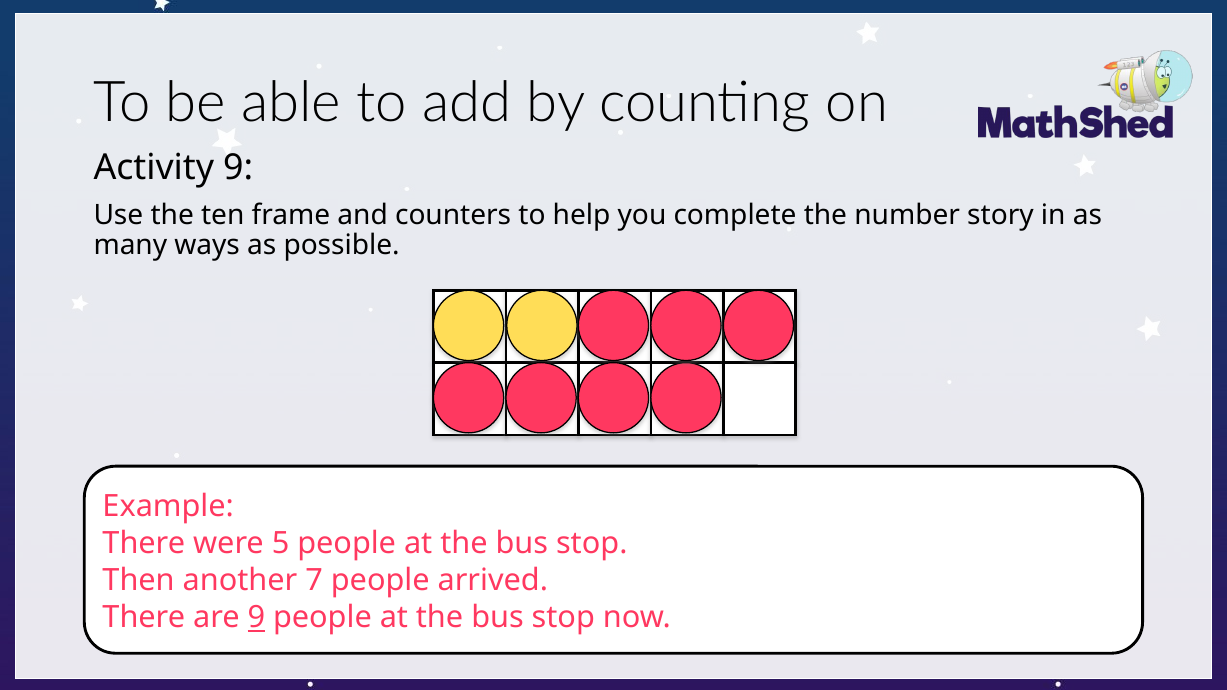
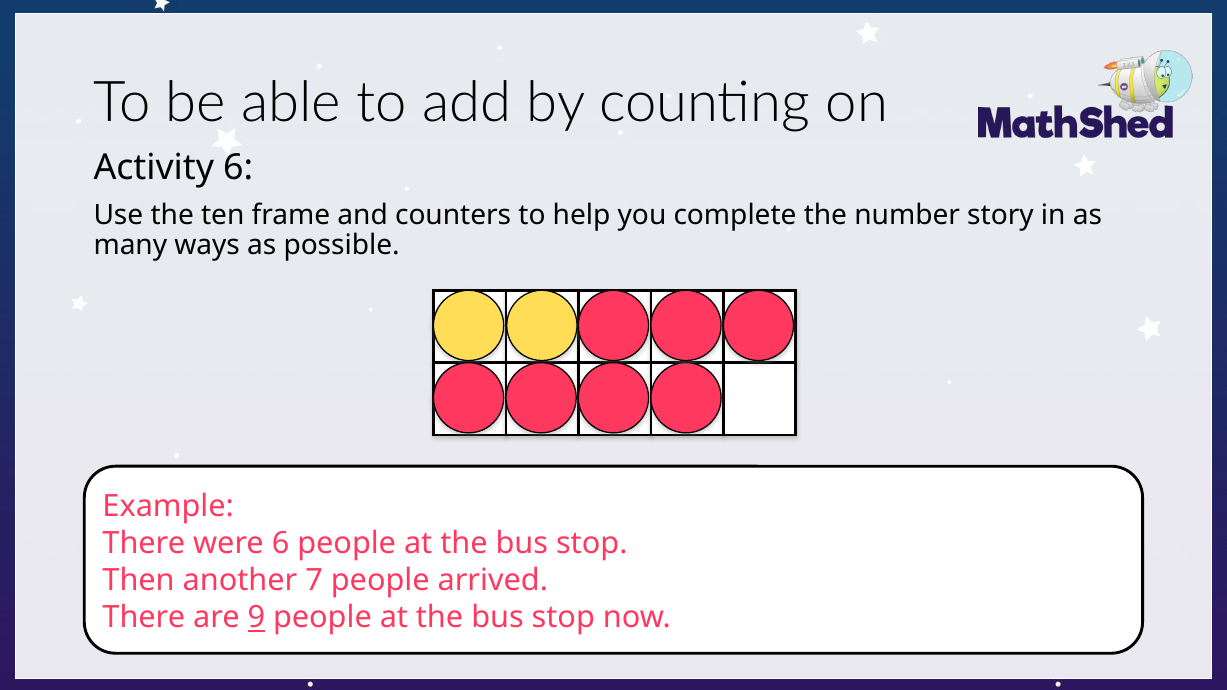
Activity 9: 9 -> 6 (238, 168)
were 5: 5 -> 6 (281, 544)
